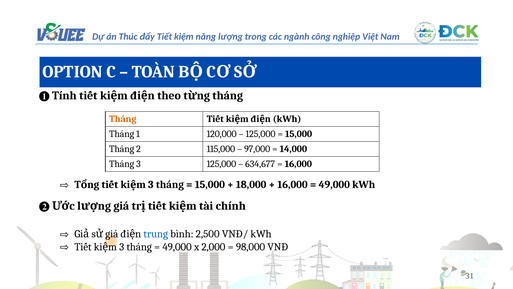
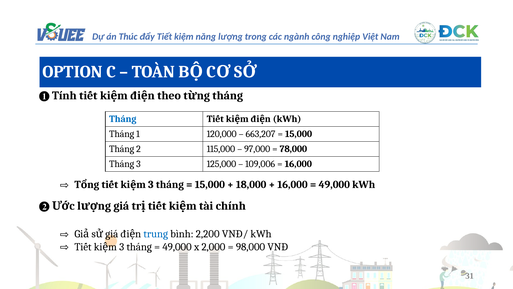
Tháng colour: orange -> blue (123, 119)
125,000: 125,000 -> 663,207 (261, 134)
14,000: 14,000 -> 78,000 (293, 149)
634,677: 634,677 -> 109,006 (260, 164)
2,500: 2,500 -> 2,200 (208, 234)
